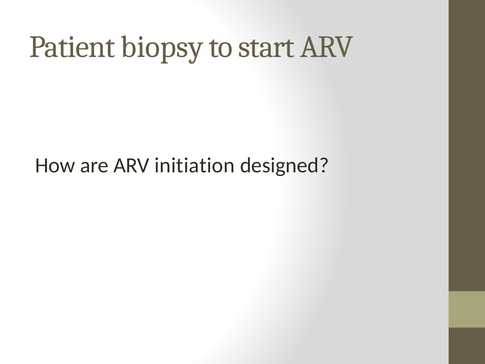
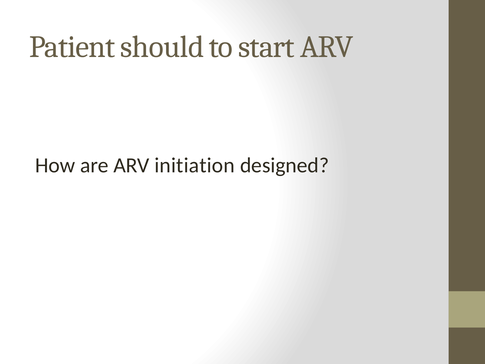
biopsy: biopsy -> should (162, 47)
